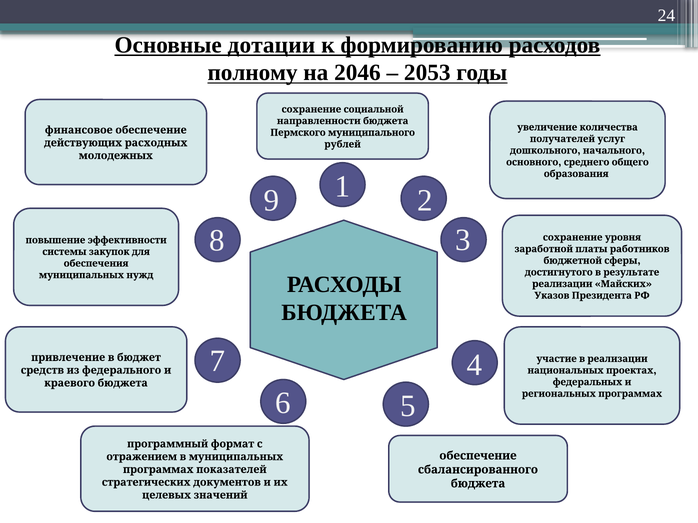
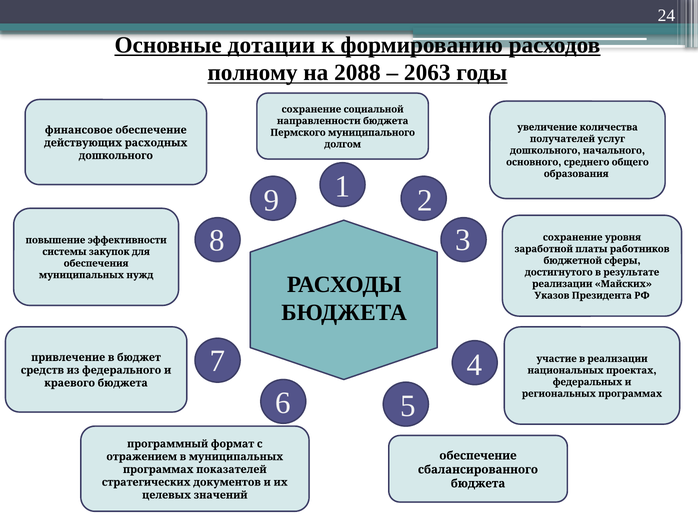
2046: 2046 -> 2088 (357, 73)
2053: 2053 -> 2063 (427, 73)
рублей: рублей -> долгом (343, 144)
молодежных: молодежных -> дошкольного (116, 156)
